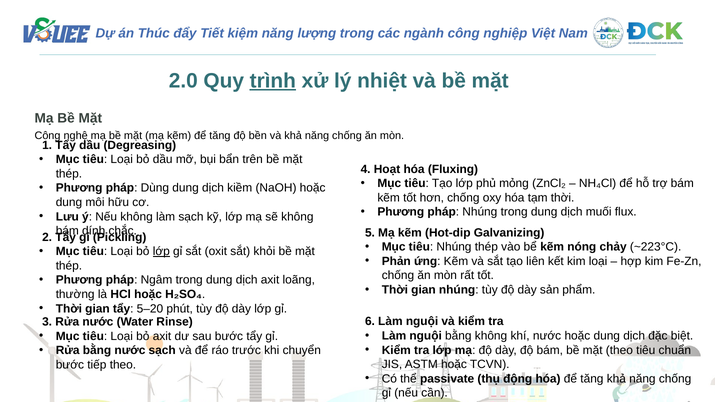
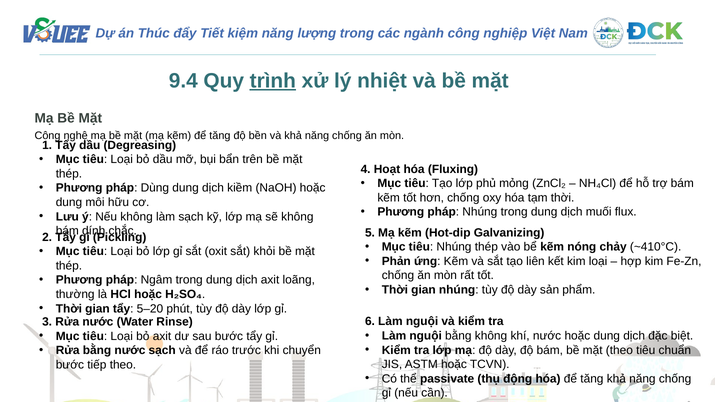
2.0: 2.0 -> 9.4 (183, 81)
~223°C: ~223°C -> ~410°C (656, 247)
lớp underline: present -> none (161, 252)
